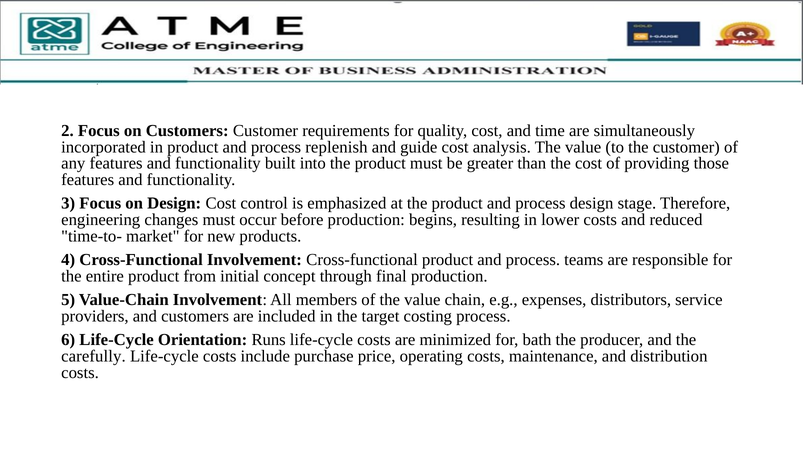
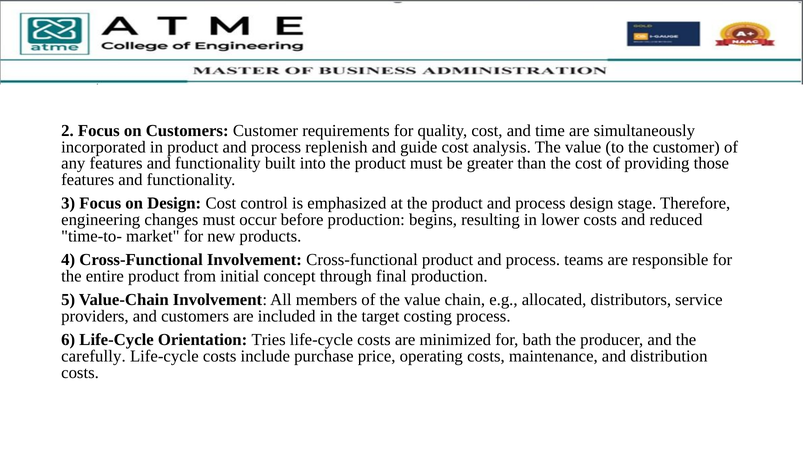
expenses: expenses -> allocated (554, 300)
Runs: Runs -> Tries (269, 340)
